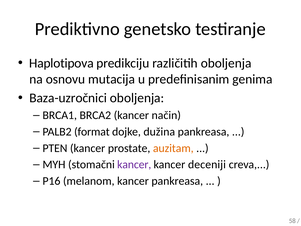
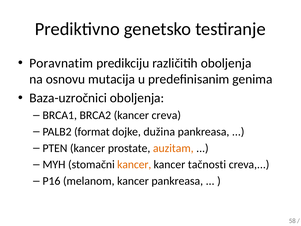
Haplotipova: Haplotipova -> Poravnatim (61, 63)
kancer način: način -> creva (166, 115)
kancer colour: purple -> orange (134, 164)
deceniji: deceniji -> tačnosti (207, 164)
